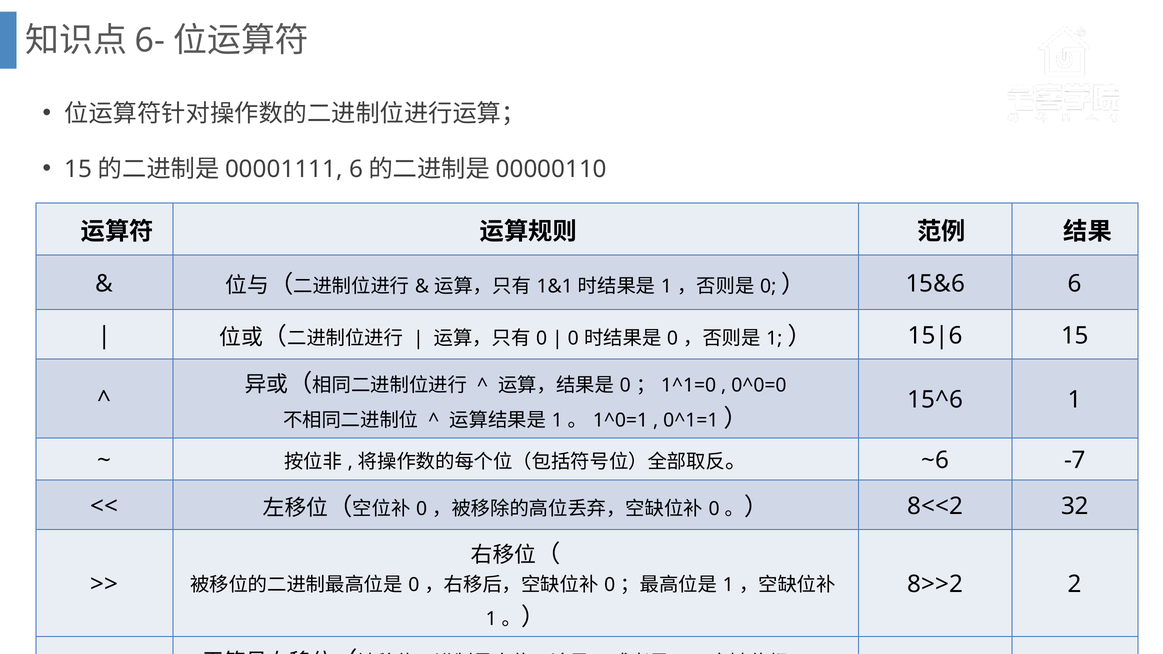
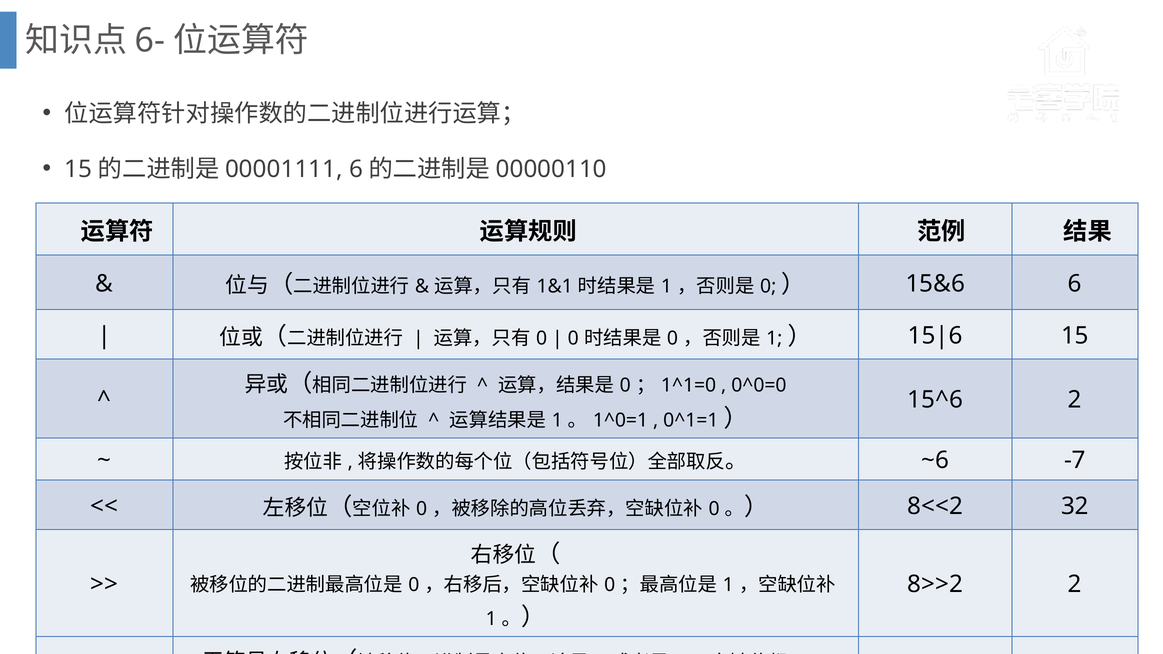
15^6 1: 1 -> 2 (1075, 400)
